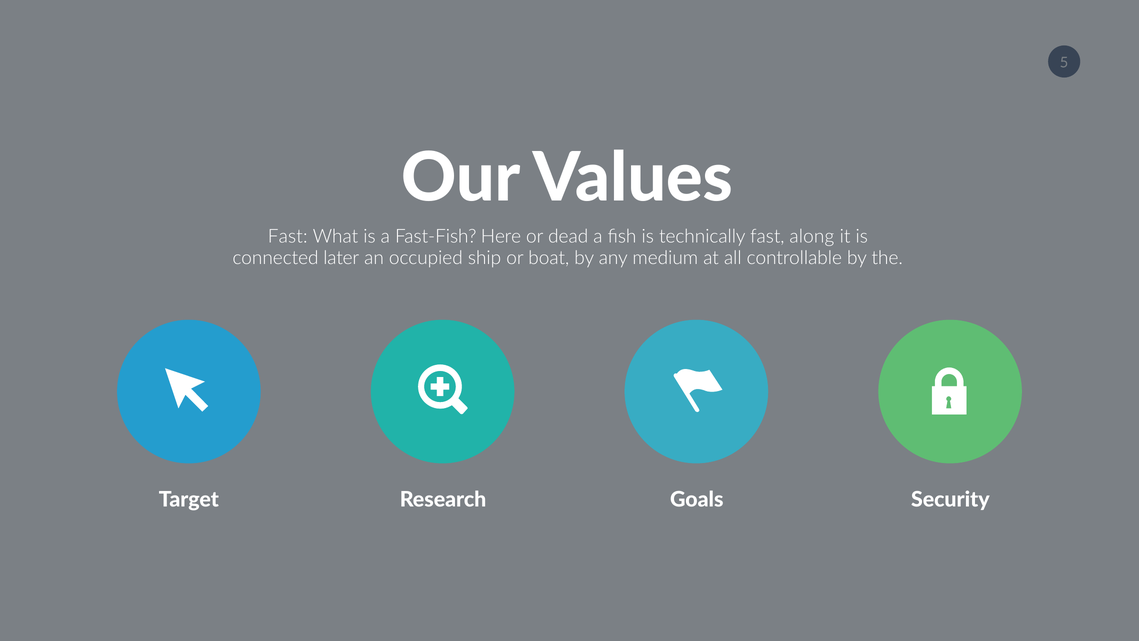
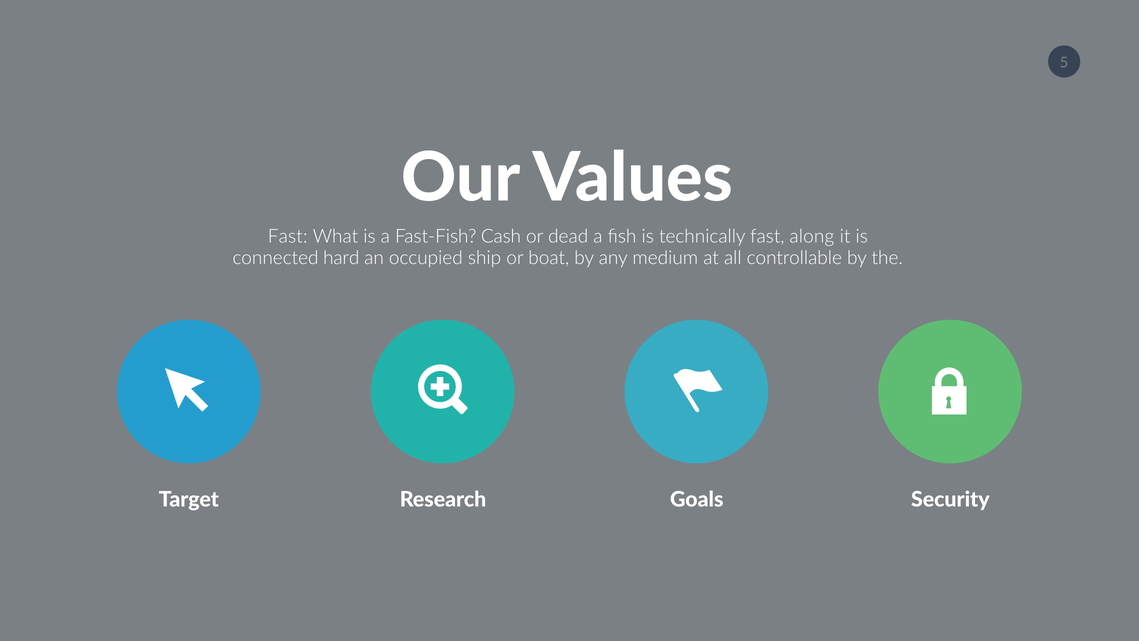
Here: Here -> Cash (501, 236)
later: later -> hard (341, 258)
